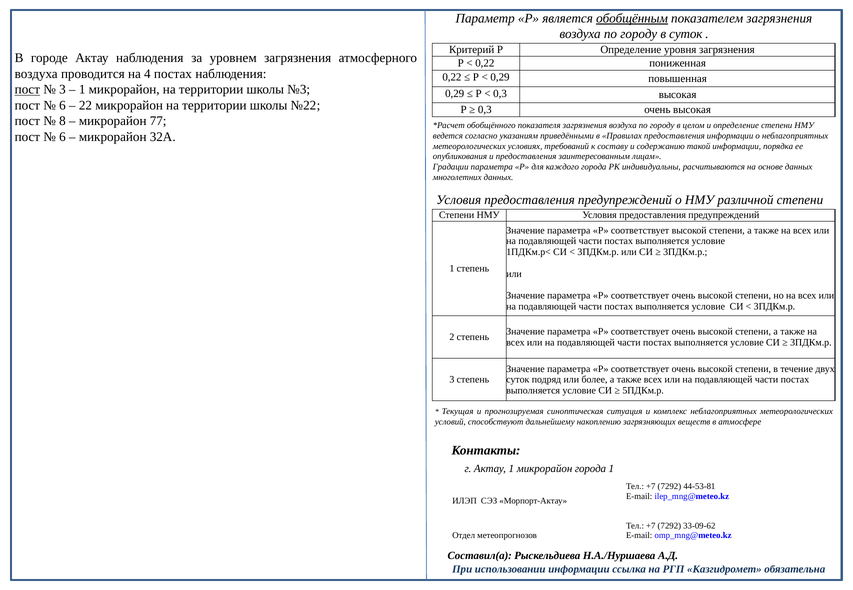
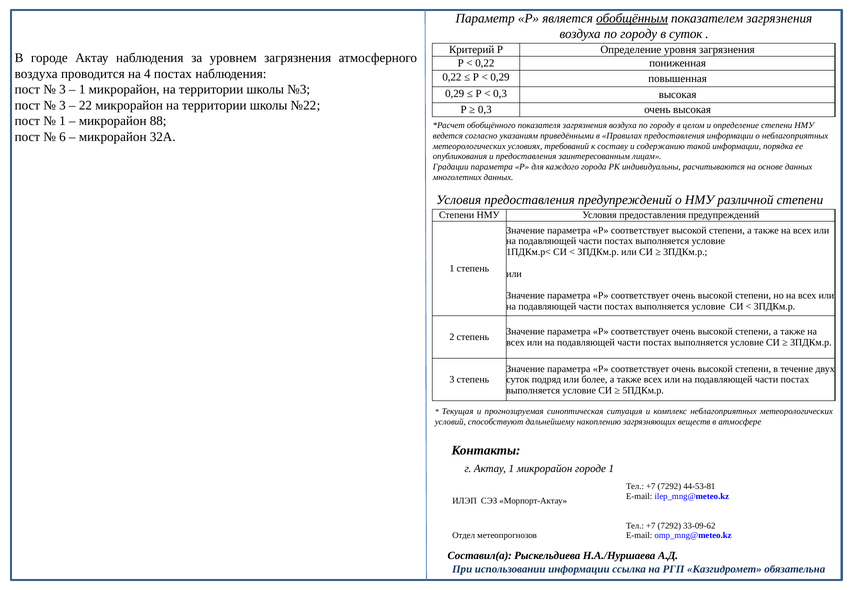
пост underline: present -> none (27, 90)
6: 6 -> 3 (62, 105)
8: 8 -> 1 (62, 121)
77: 77 -> 88 (158, 121)
микрорайон города: города -> городе (590, 469)
